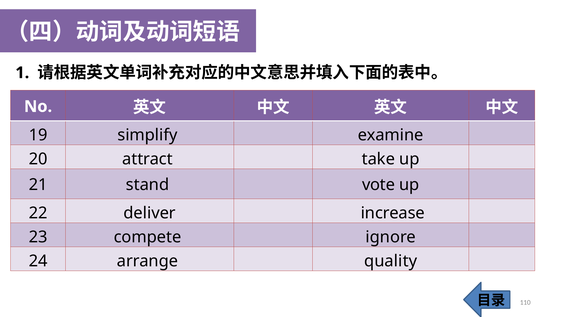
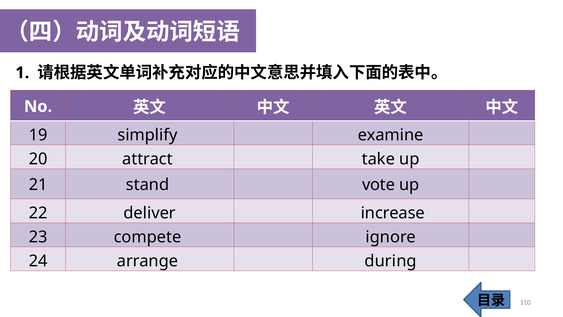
quality: quality -> during (391, 261)
